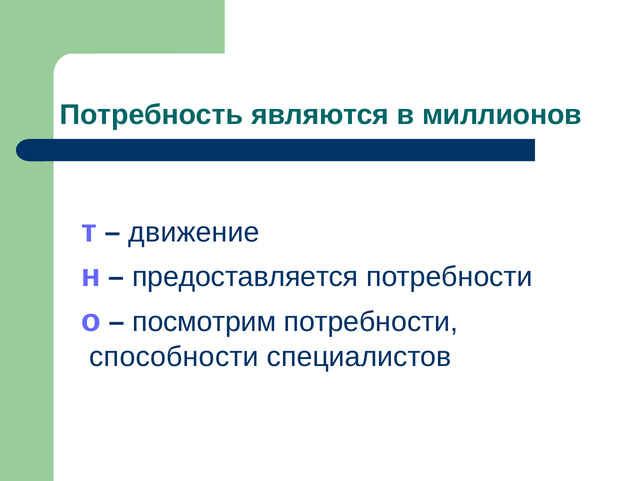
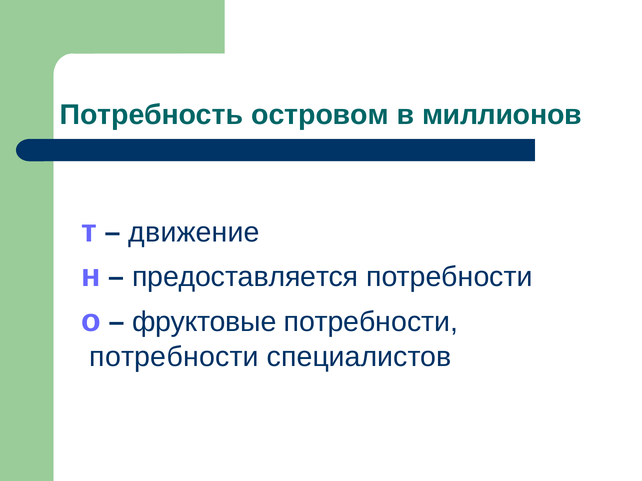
являются: являются -> островом (320, 115)
посмотрим: посмотрим -> фруктовые (204, 322)
способности: способности -> потребности (174, 357)
